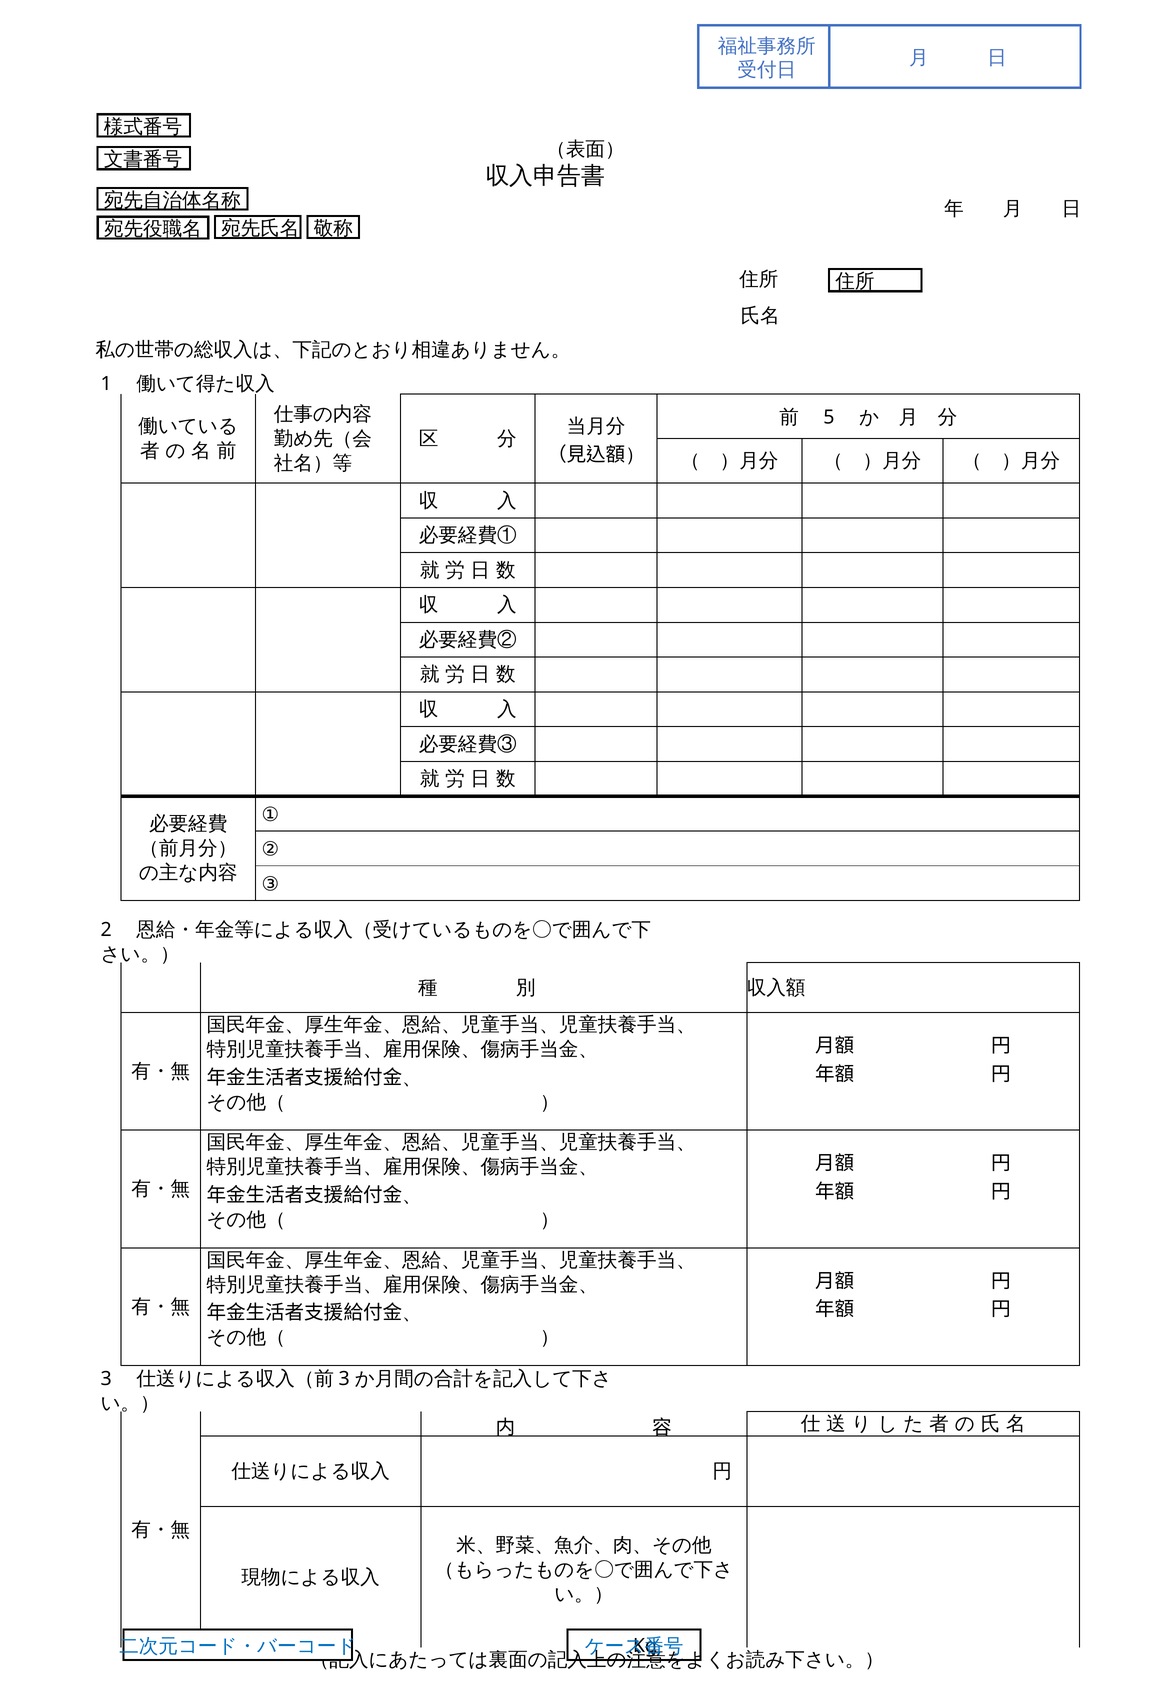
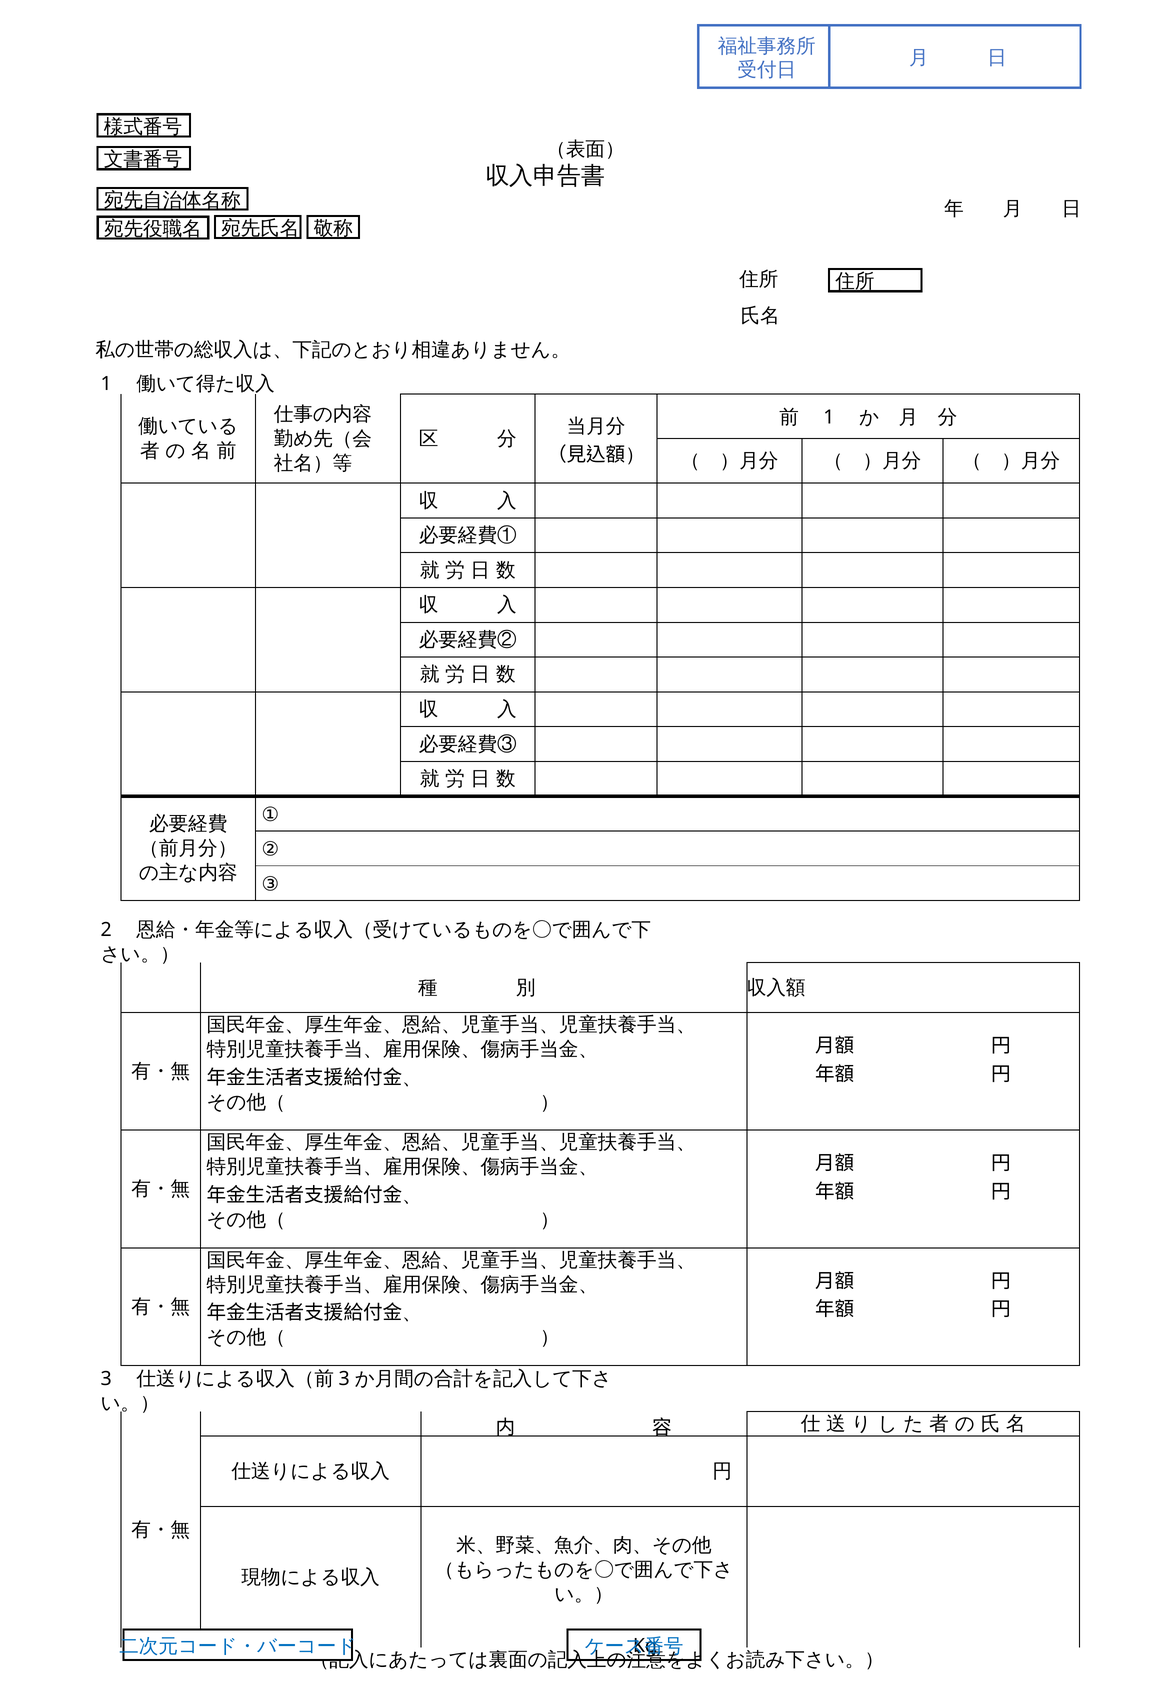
5: 5 -> 1 (829, 417)
